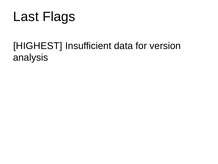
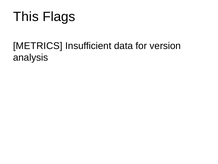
Last: Last -> This (26, 17)
HIGHEST: HIGHEST -> METRICS (38, 46)
